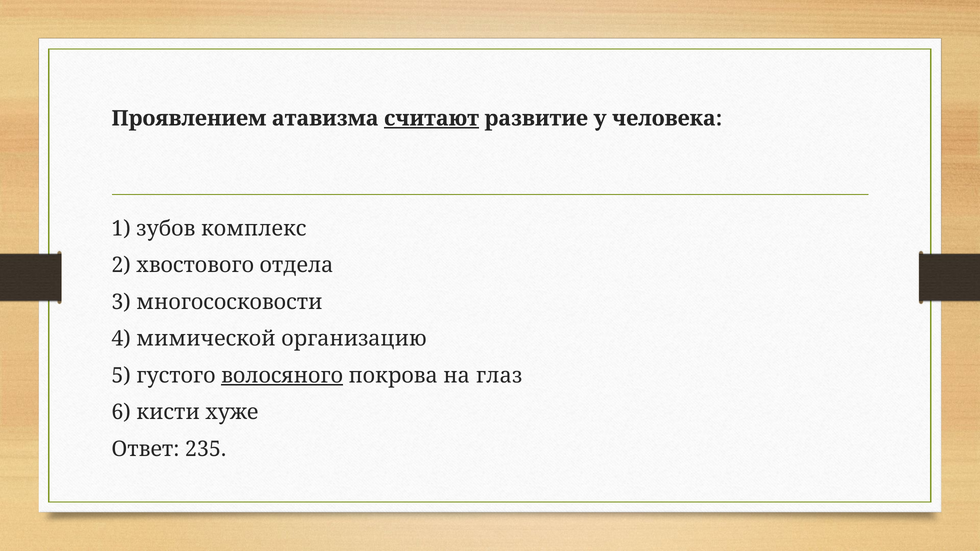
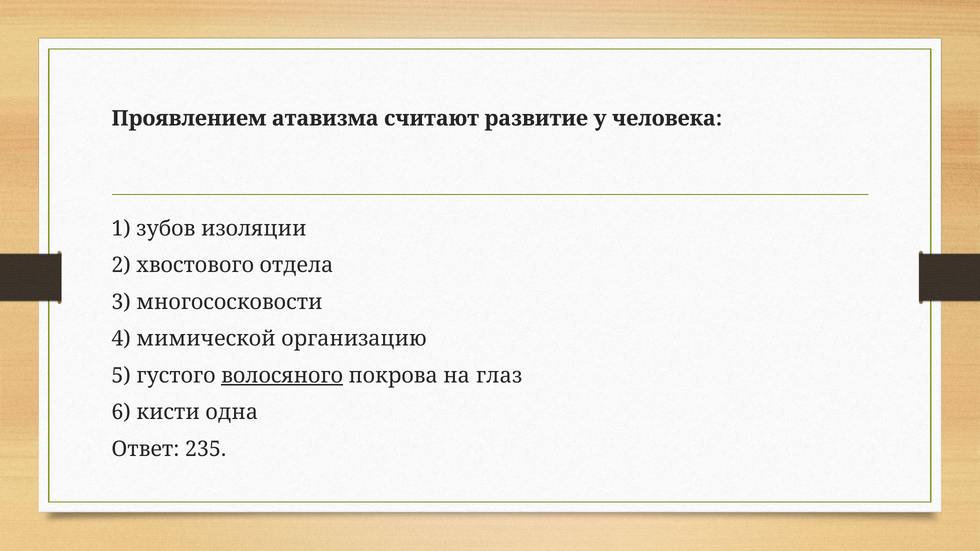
считают underline: present -> none (432, 118)
комплекс: комплекс -> изоляции (254, 229)
хуже: хуже -> одна (232, 412)
